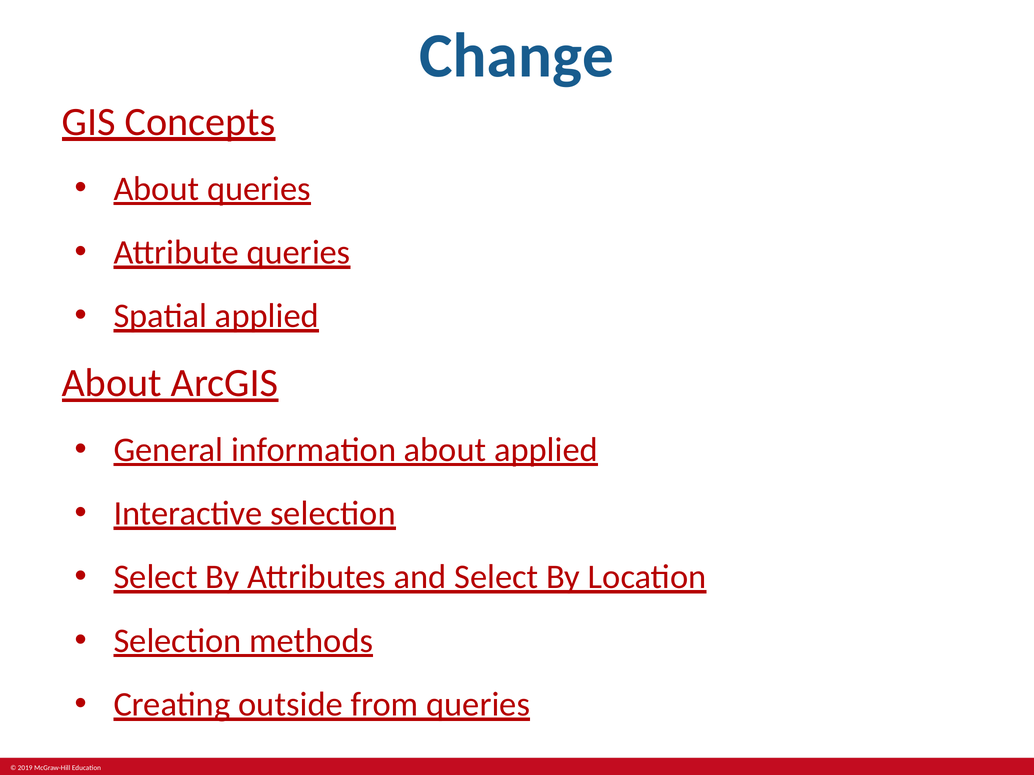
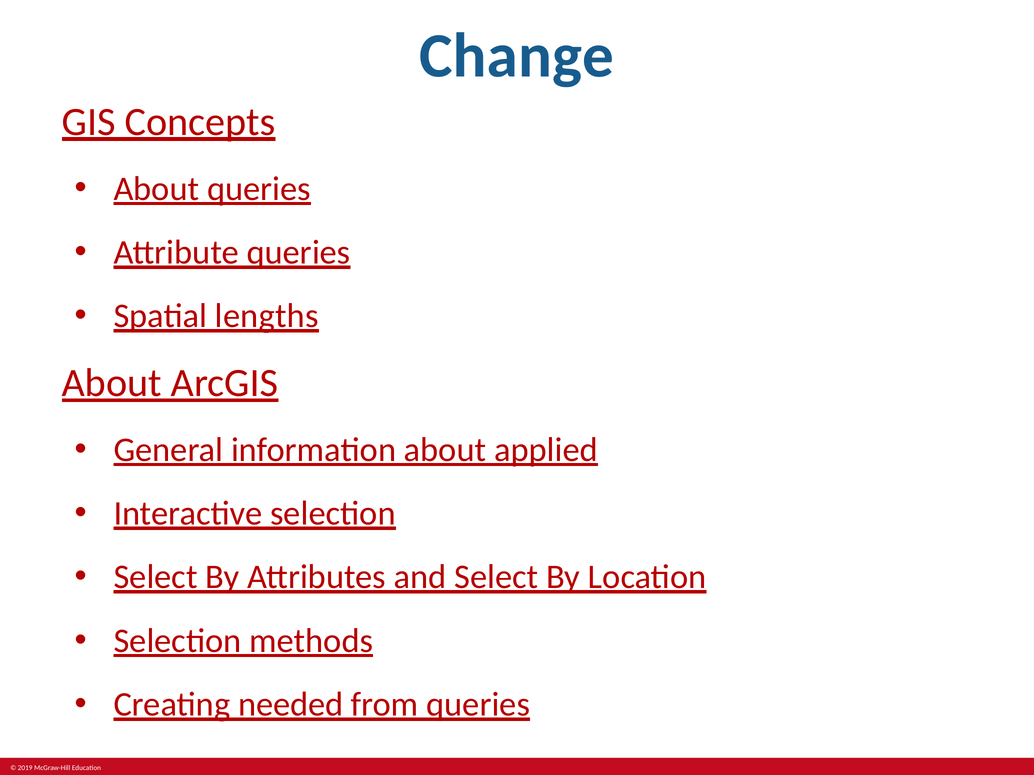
Spatial applied: applied -> lengths (267, 316)
outside: outside -> needed (291, 705)
